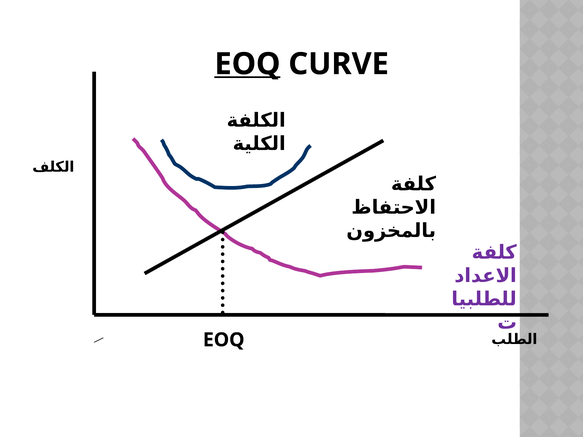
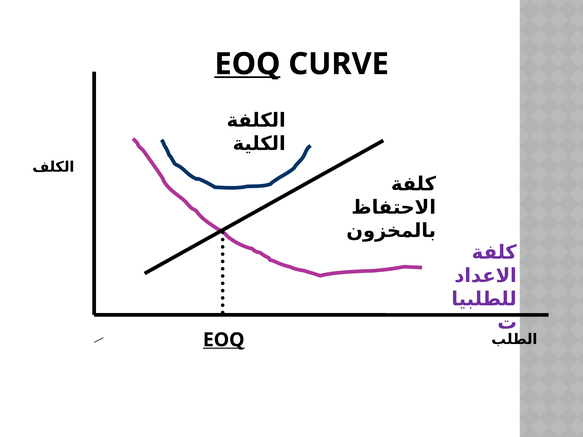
EOQ underline: none -> present (224, 340)
